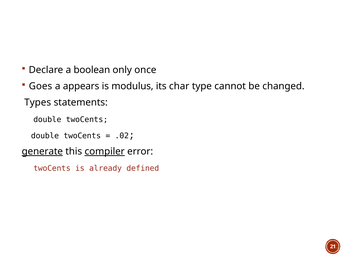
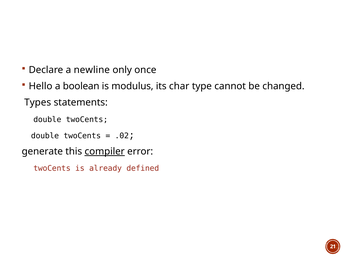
boolean: boolean -> newline (92, 70)
Goes: Goes -> Hello (41, 86)
appears: appears -> boolean (81, 86)
generate underline: present -> none (42, 151)
